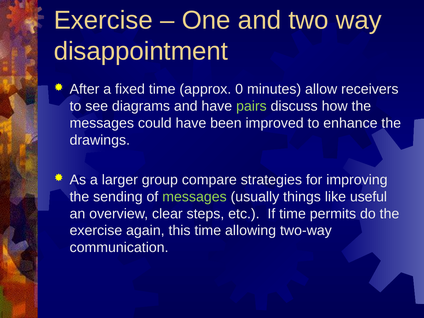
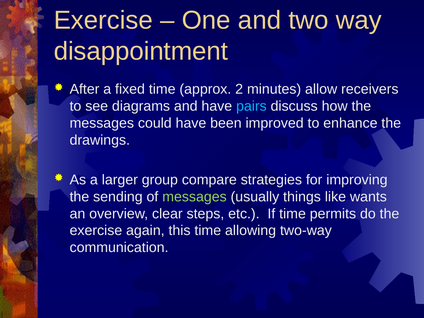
0: 0 -> 2 (239, 89)
pairs colour: light green -> light blue (251, 106)
useful: useful -> wants (368, 197)
